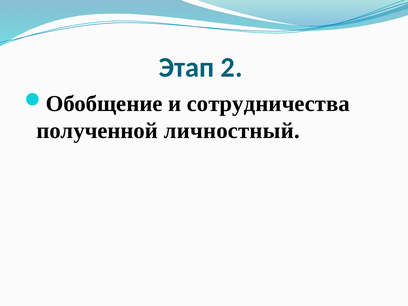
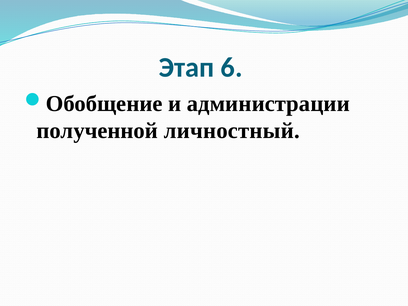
2: 2 -> 6 (232, 67)
сотрудничества: сотрудничества -> администрации (268, 104)
